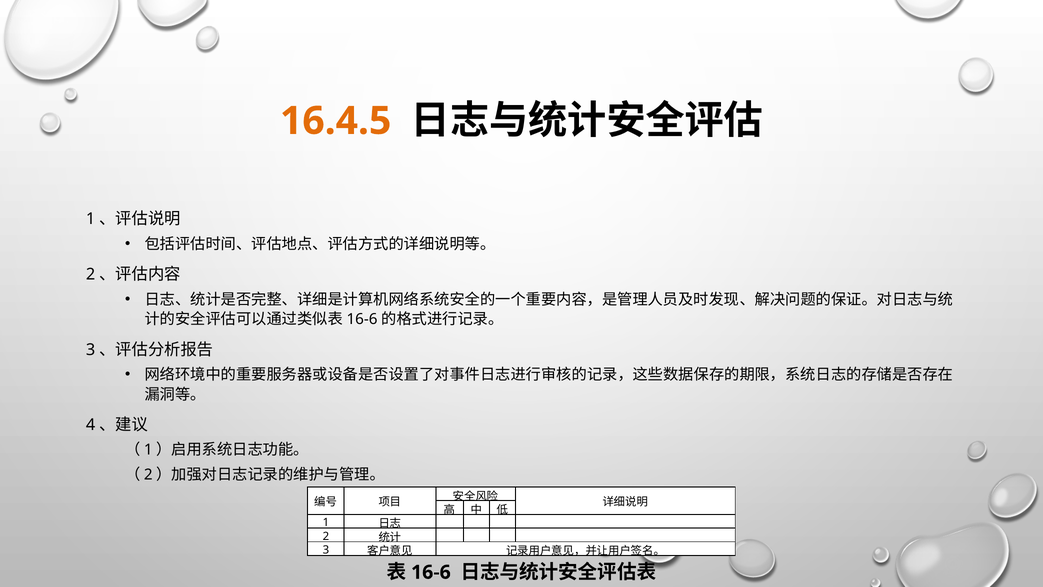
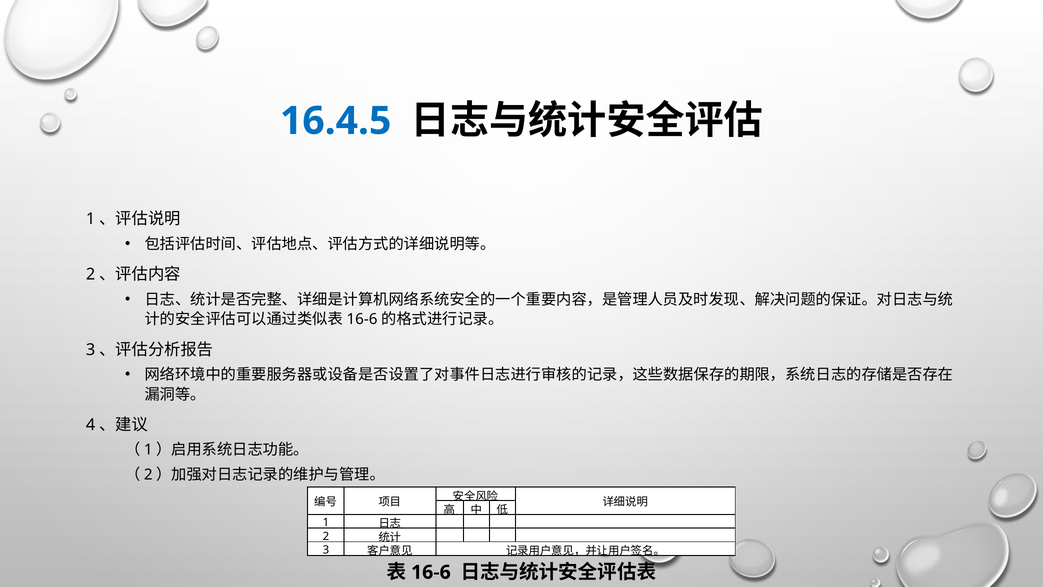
16.4.5 colour: orange -> blue (336, 121)
